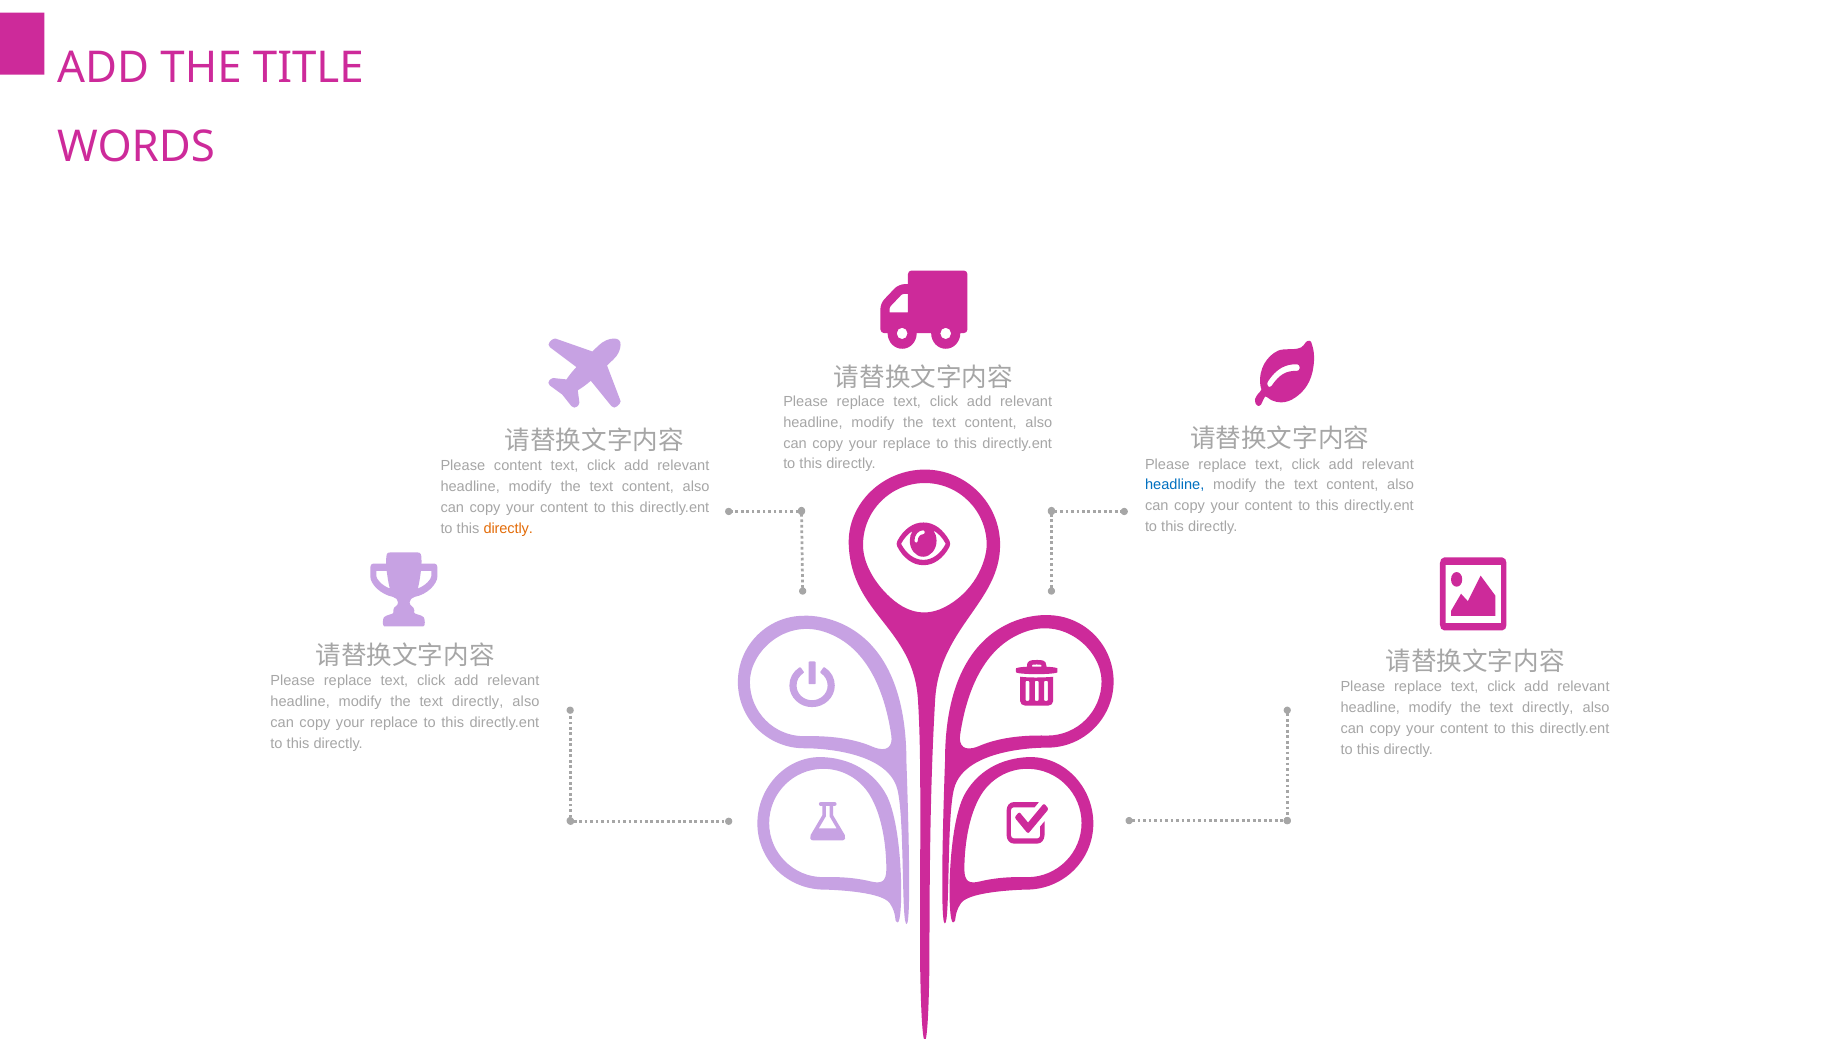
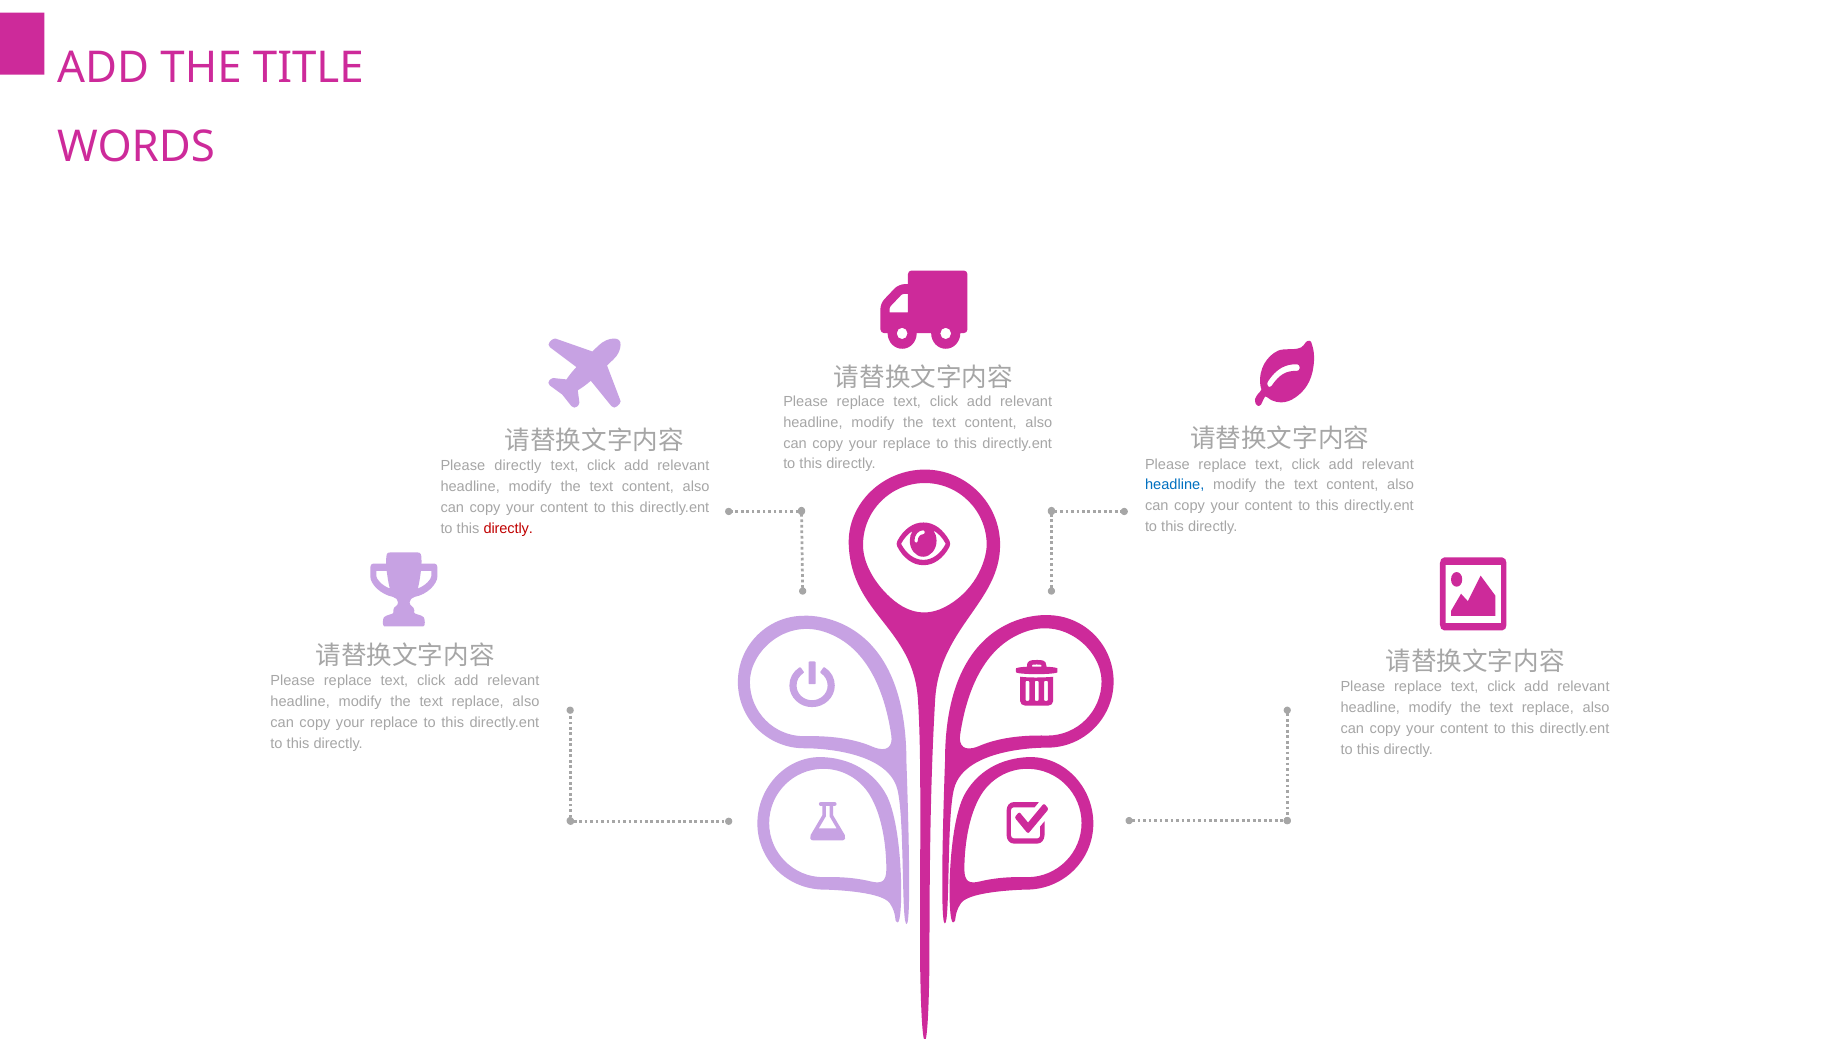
Please content: content -> directly (518, 466)
directly colour: orange -> red (508, 529)
directly: directly -> replace (478, 702)
directly: directly -> replace (1548, 707)
